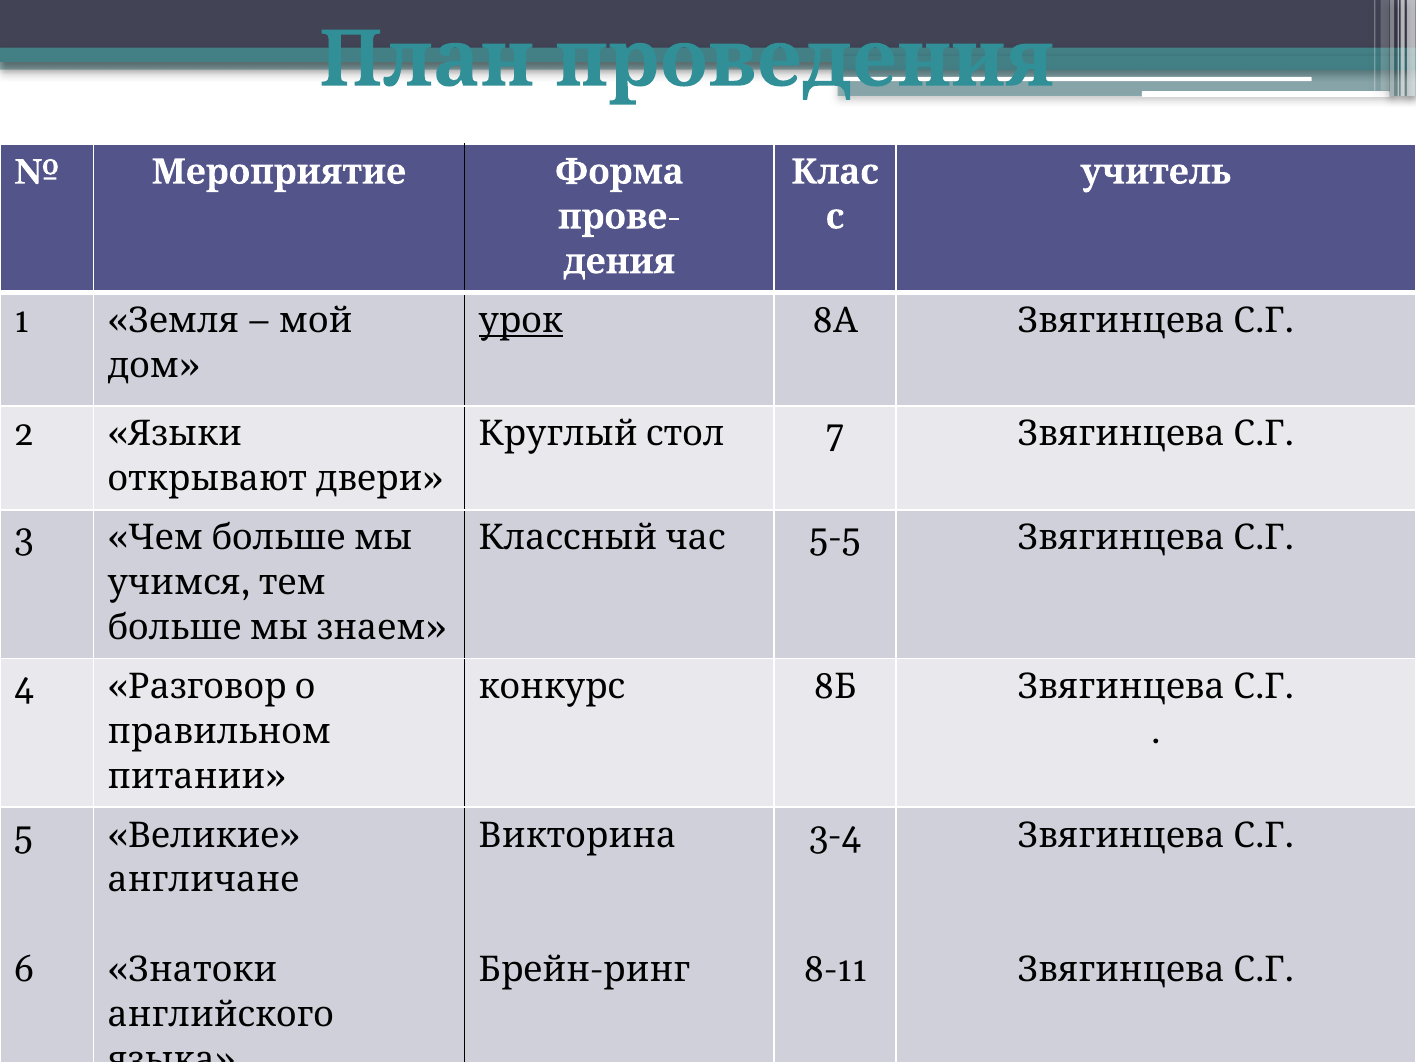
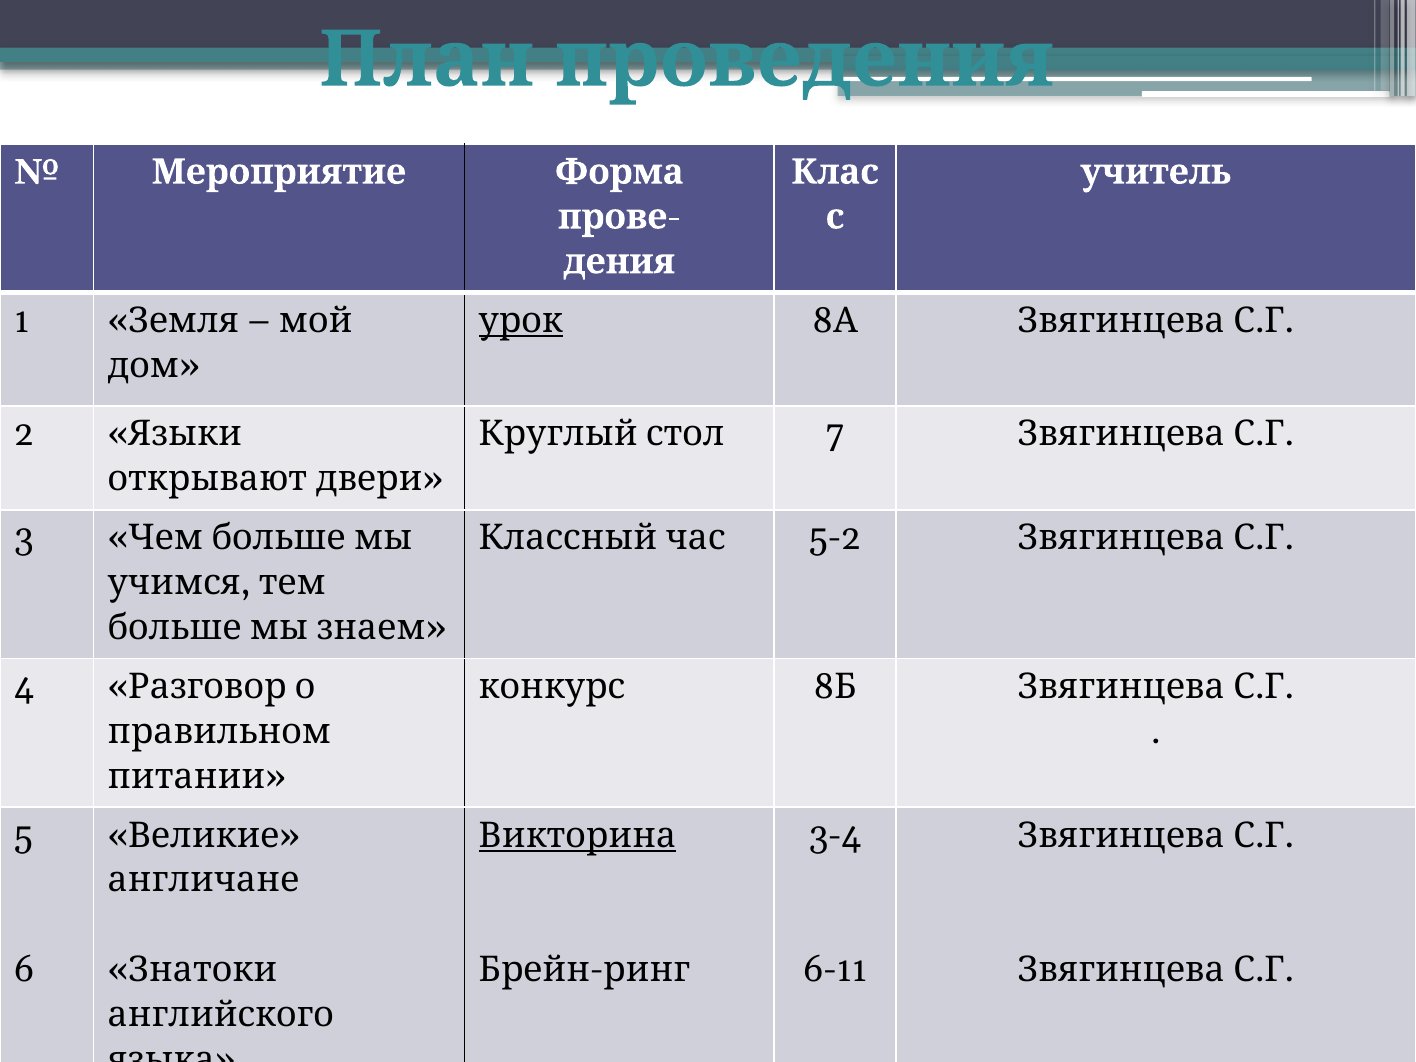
5-5: 5-5 -> 5-2 (835, 538)
Викторина underline: none -> present (577, 835)
8-11: 8-11 -> 6-11 (835, 970)
